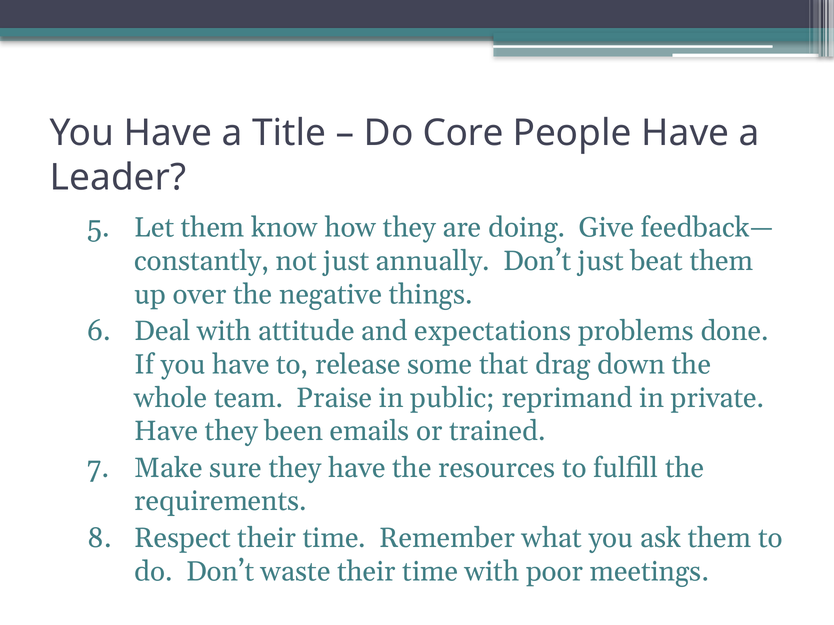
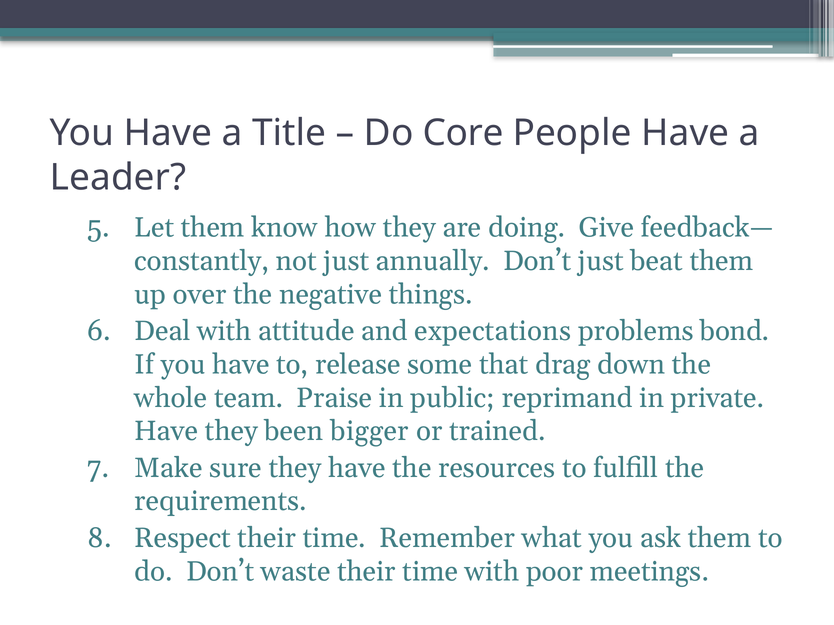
done: done -> bond (735, 331)
emails: emails -> bigger (370, 432)
